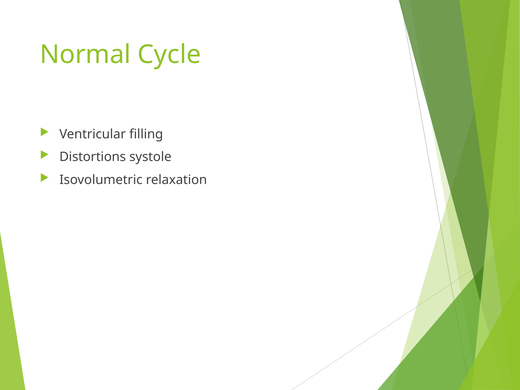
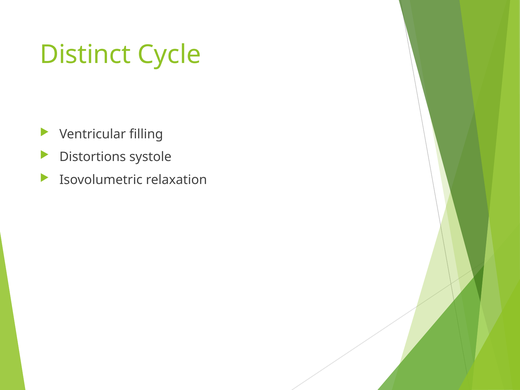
Normal: Normal -> Distinct (85, 55)
